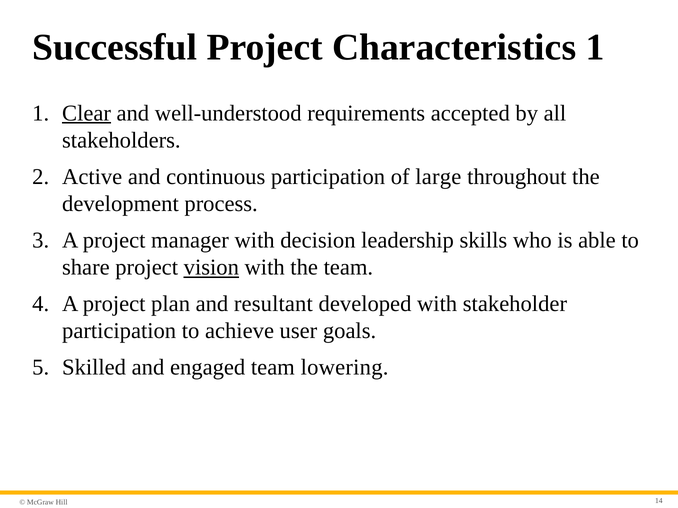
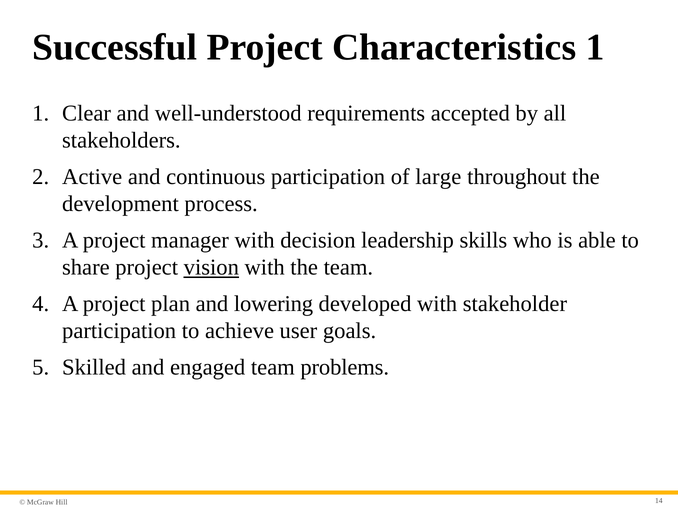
Clear underline: present -> none (87, 113)
resultant: resultant -> lowering (274, 304)
lowering: lowering -> problems (345, 368)
